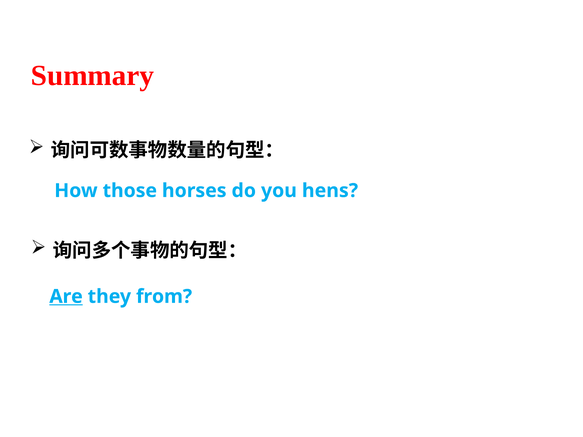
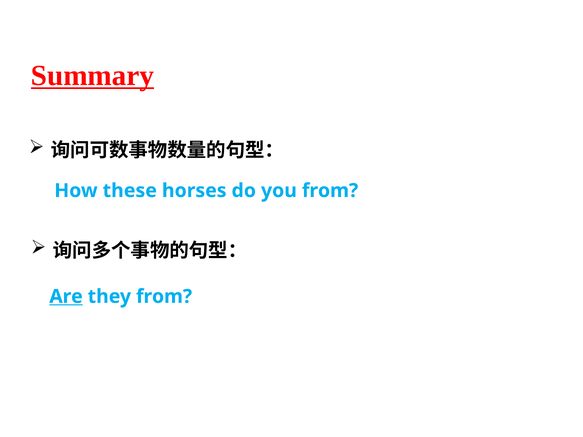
Summary underline: none -> present (92, 76)
those: those -> these (130, 191)
you hens: hens -> from (330, 191)
